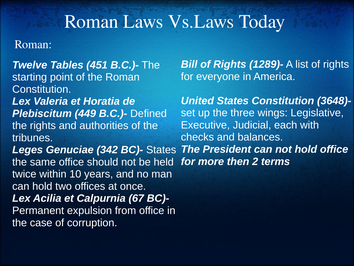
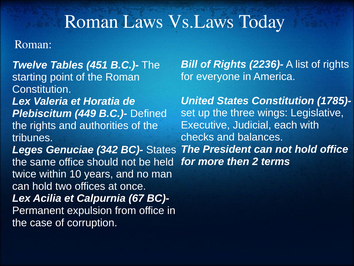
1289)-: 1289)- -> 2236)- (266, 64)
3648)-: 3648)- -> 1785)- (334, 101)
